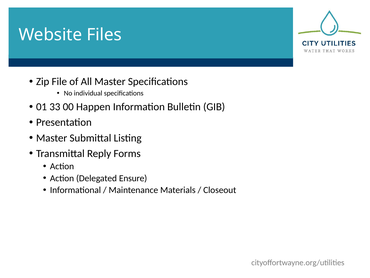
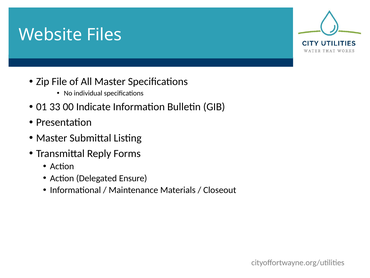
Happen: Happen -> Indicate (93, 107)
